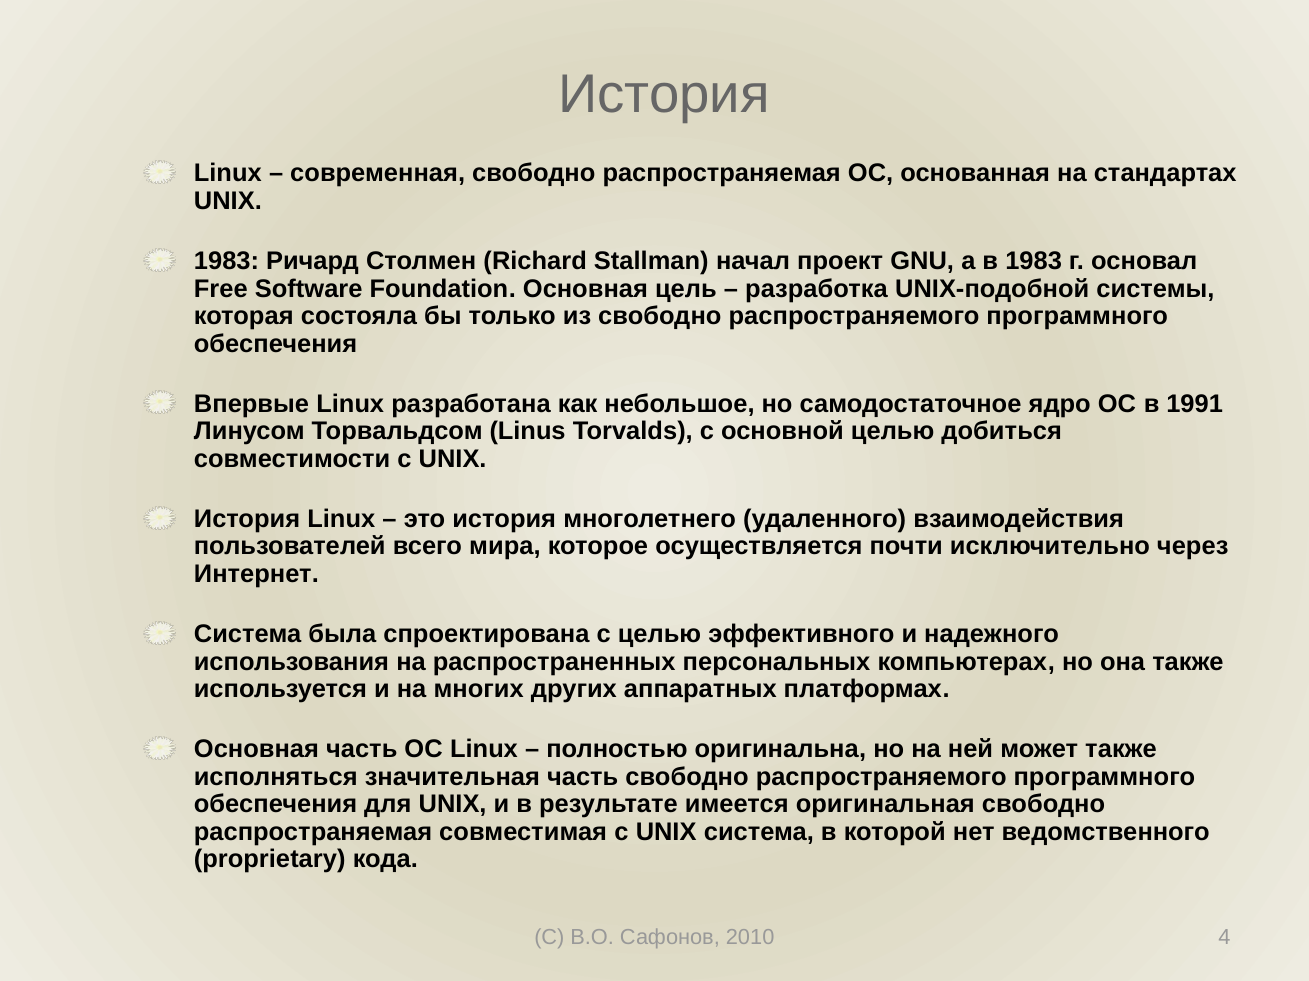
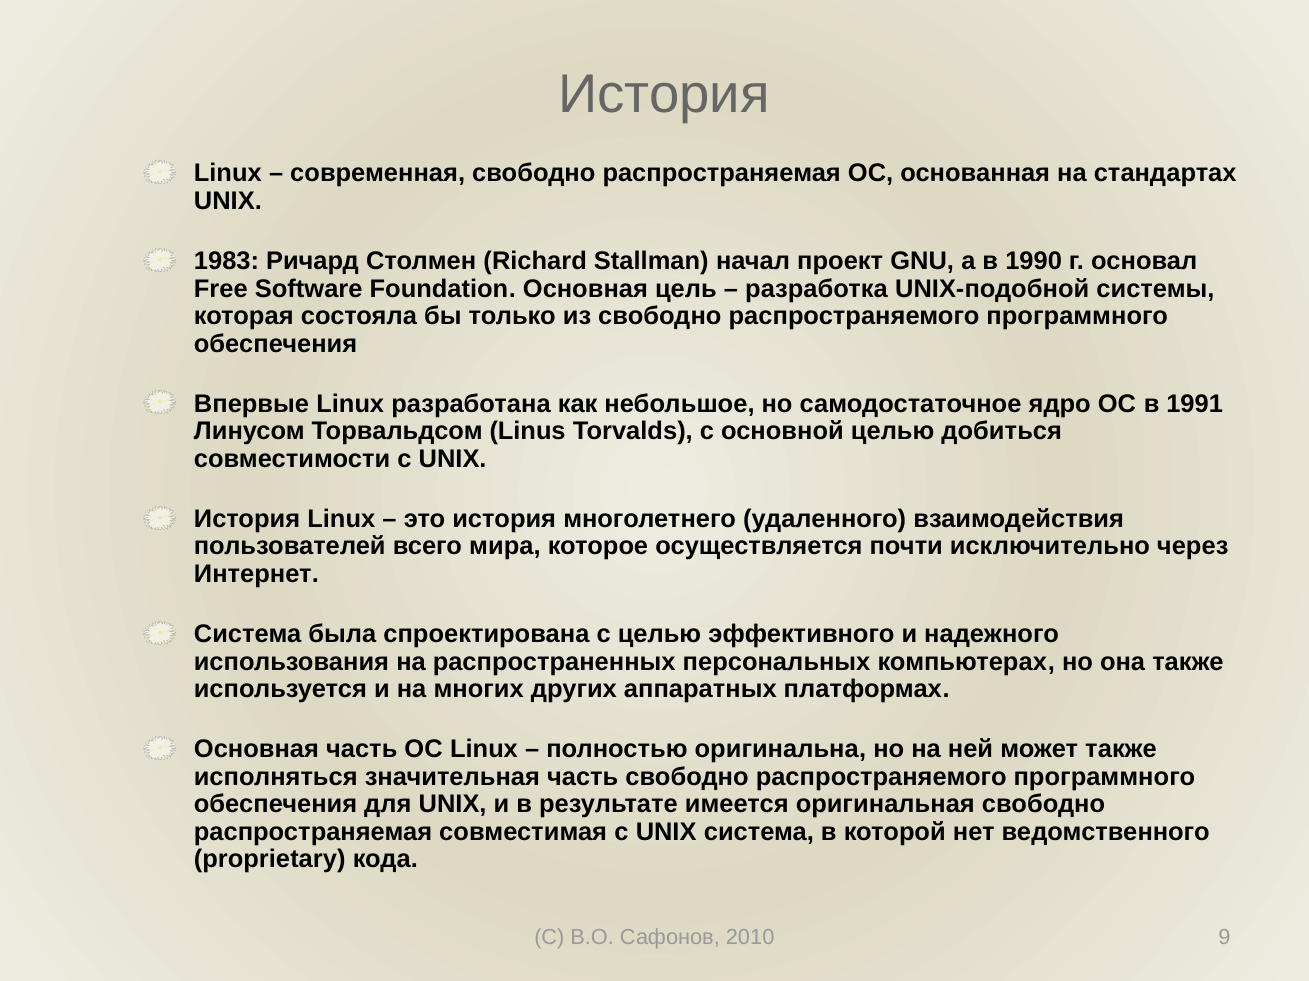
в 1983: 1983 -> 1990 (1034, 261)
4: 4 -> 9 (1225, 938)
